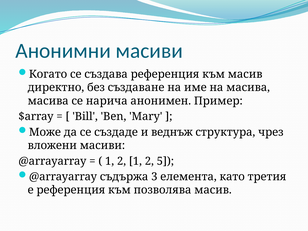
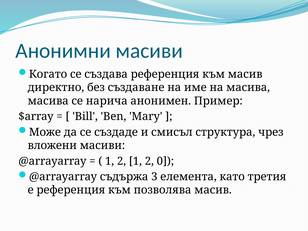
веднъж: веднъж -> смисъл (172, 132)
5: 5 -> 0 (165, 161)
